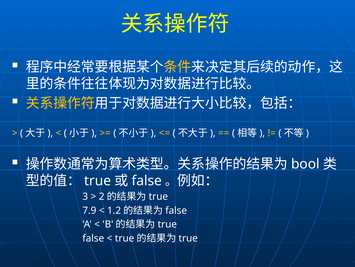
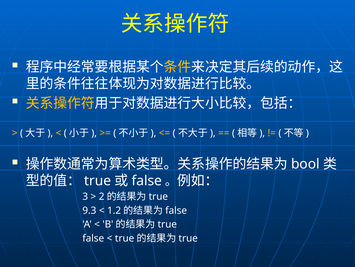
7.9: 7.9 -> 9.3 (89, 210)
